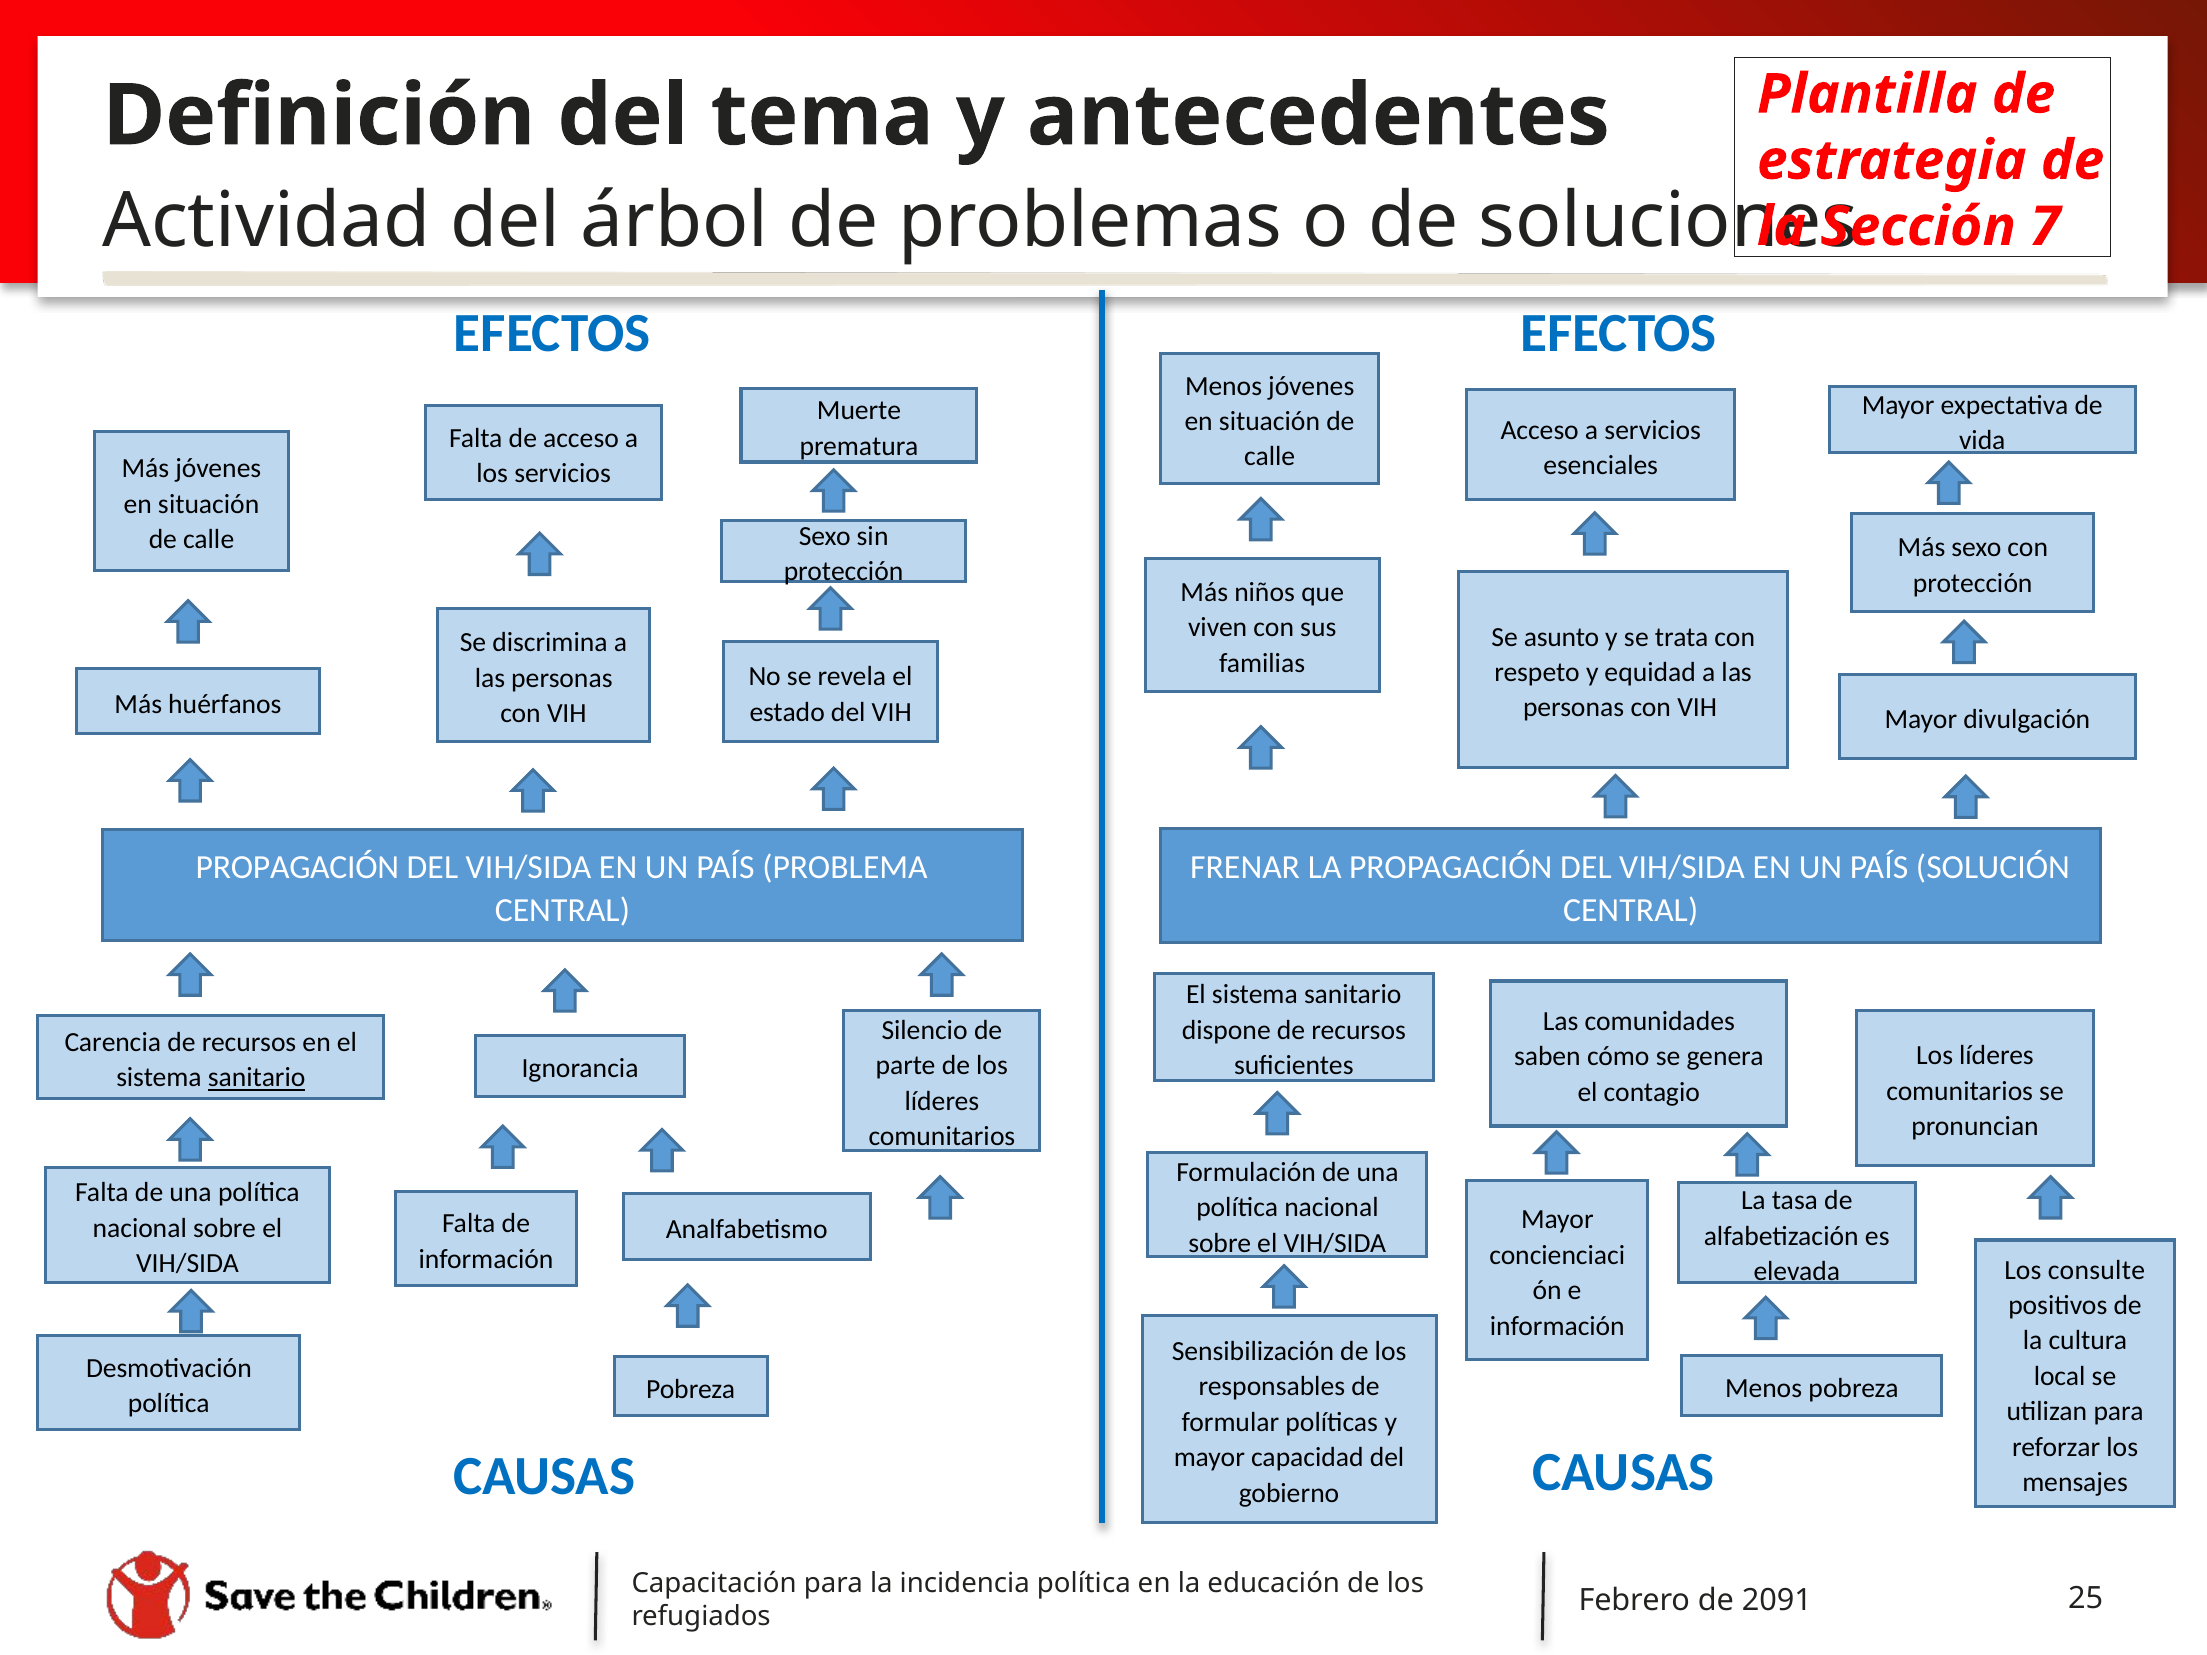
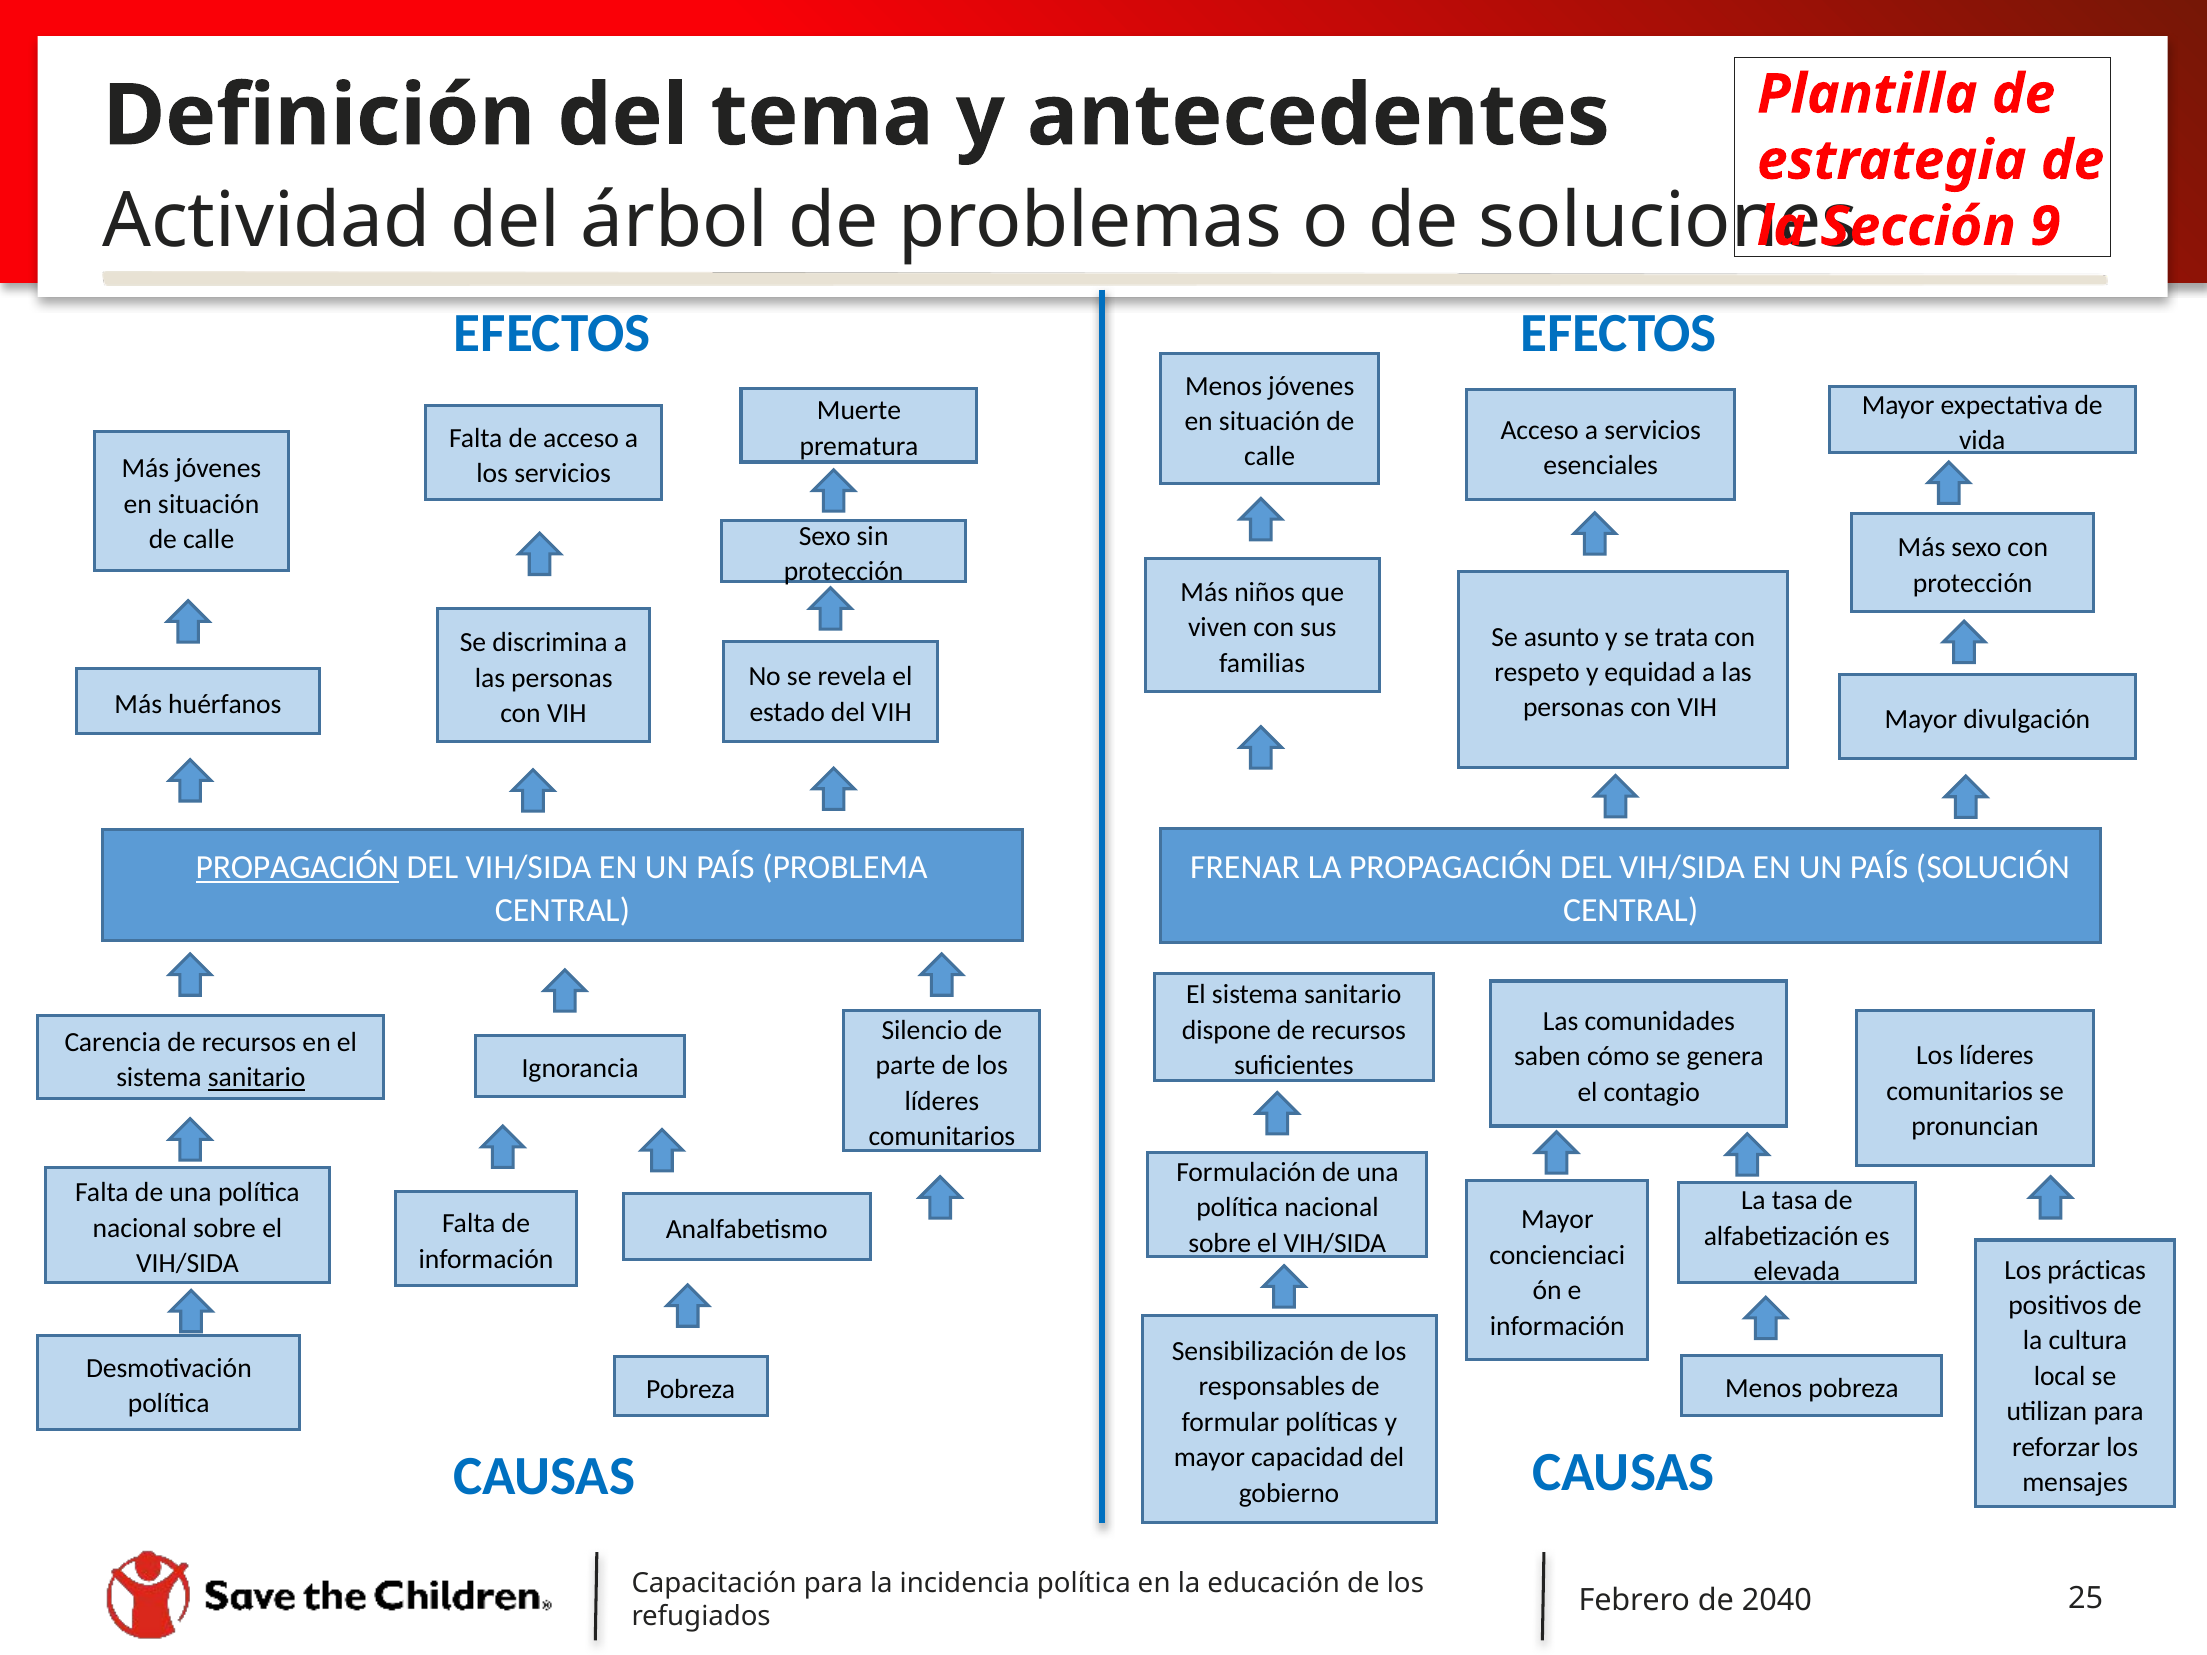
7: 7 -> 9 (2045, 227)
PROPAGACIÓN underline: none -> present (297, 867)
consulte: consulte -> prácticas (2097, 1270)
2091: 2091 -> 2040 (1777, 1601)
